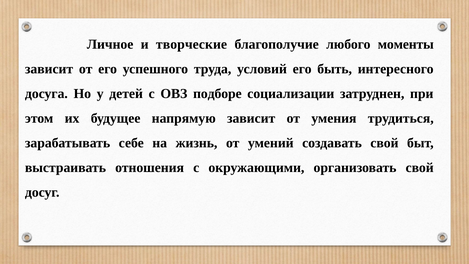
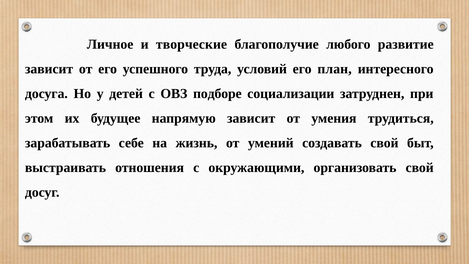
моменты: моменты -> развитие (406, 44)
быть: быть -> план (335, 69)
